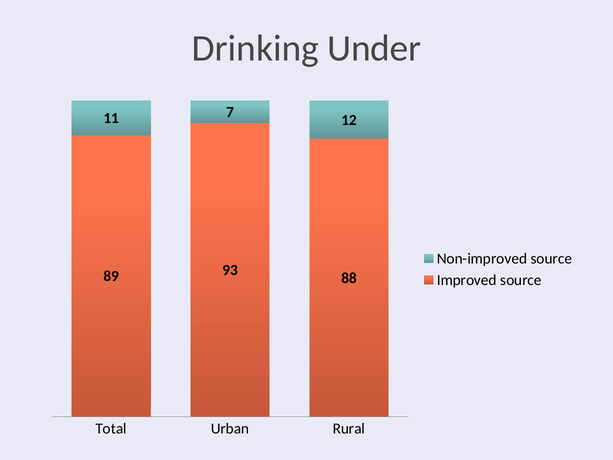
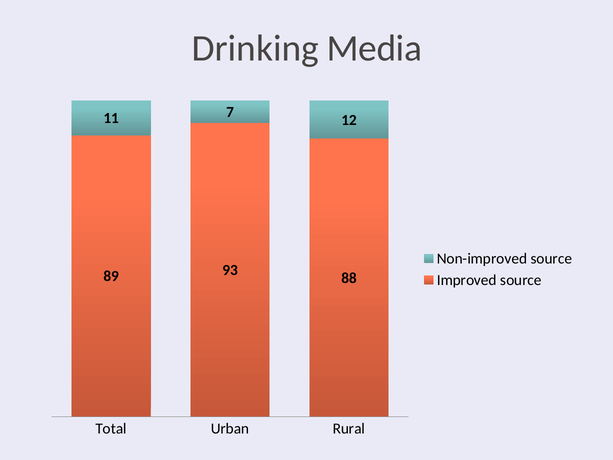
Under: Under -> Media (374, 48)
